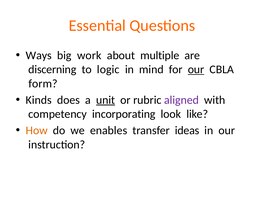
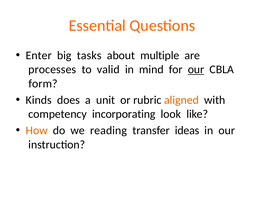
Ways: Ways -> Enter (39, 55)
work: work -> tasks (89, 55)
discerning: discerning -> processes (52, 69)
logic: logic -> valid (108, 69)
unit underline: present -> none (106, 100)
aligned colour: purple -> orange (181, 100)
enables: enables -> reading (109, 130)
